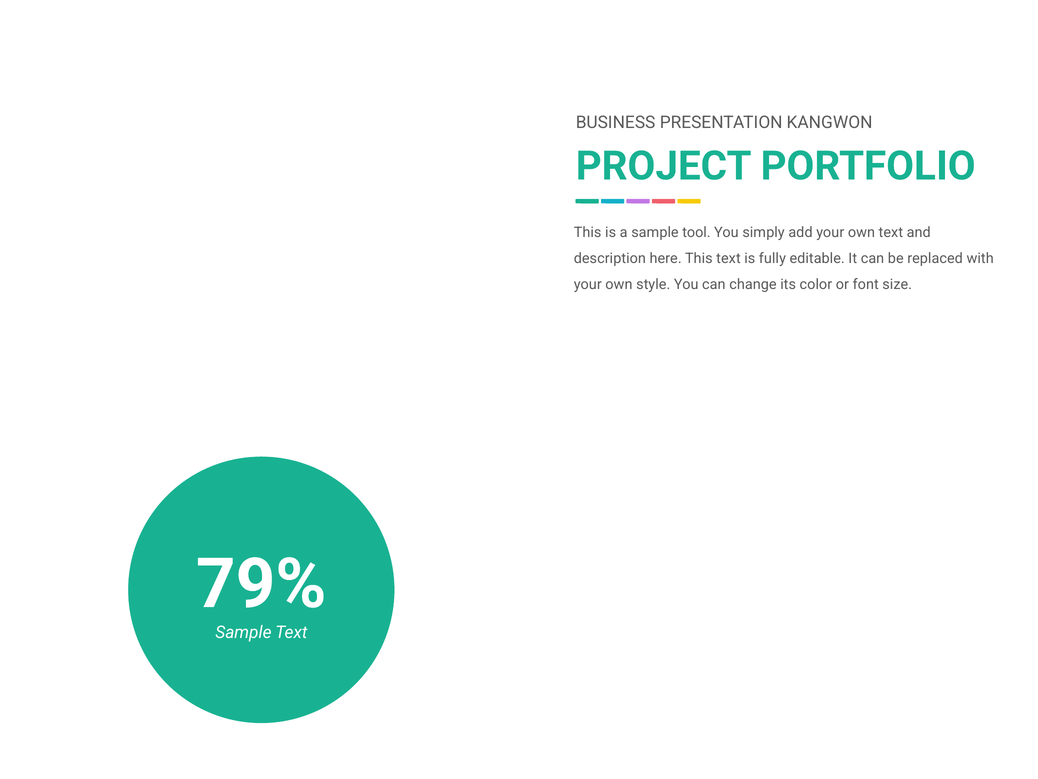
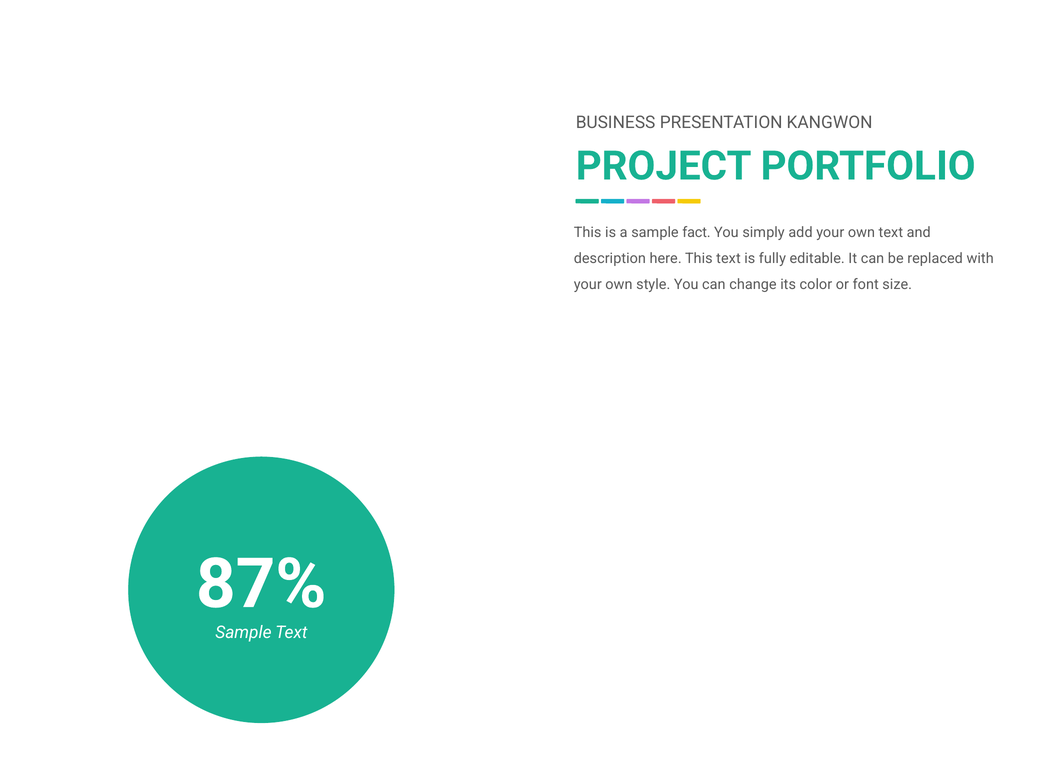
tool: tool -> fact (696, 232)
79%: 79% -> 87% (261, 584)
